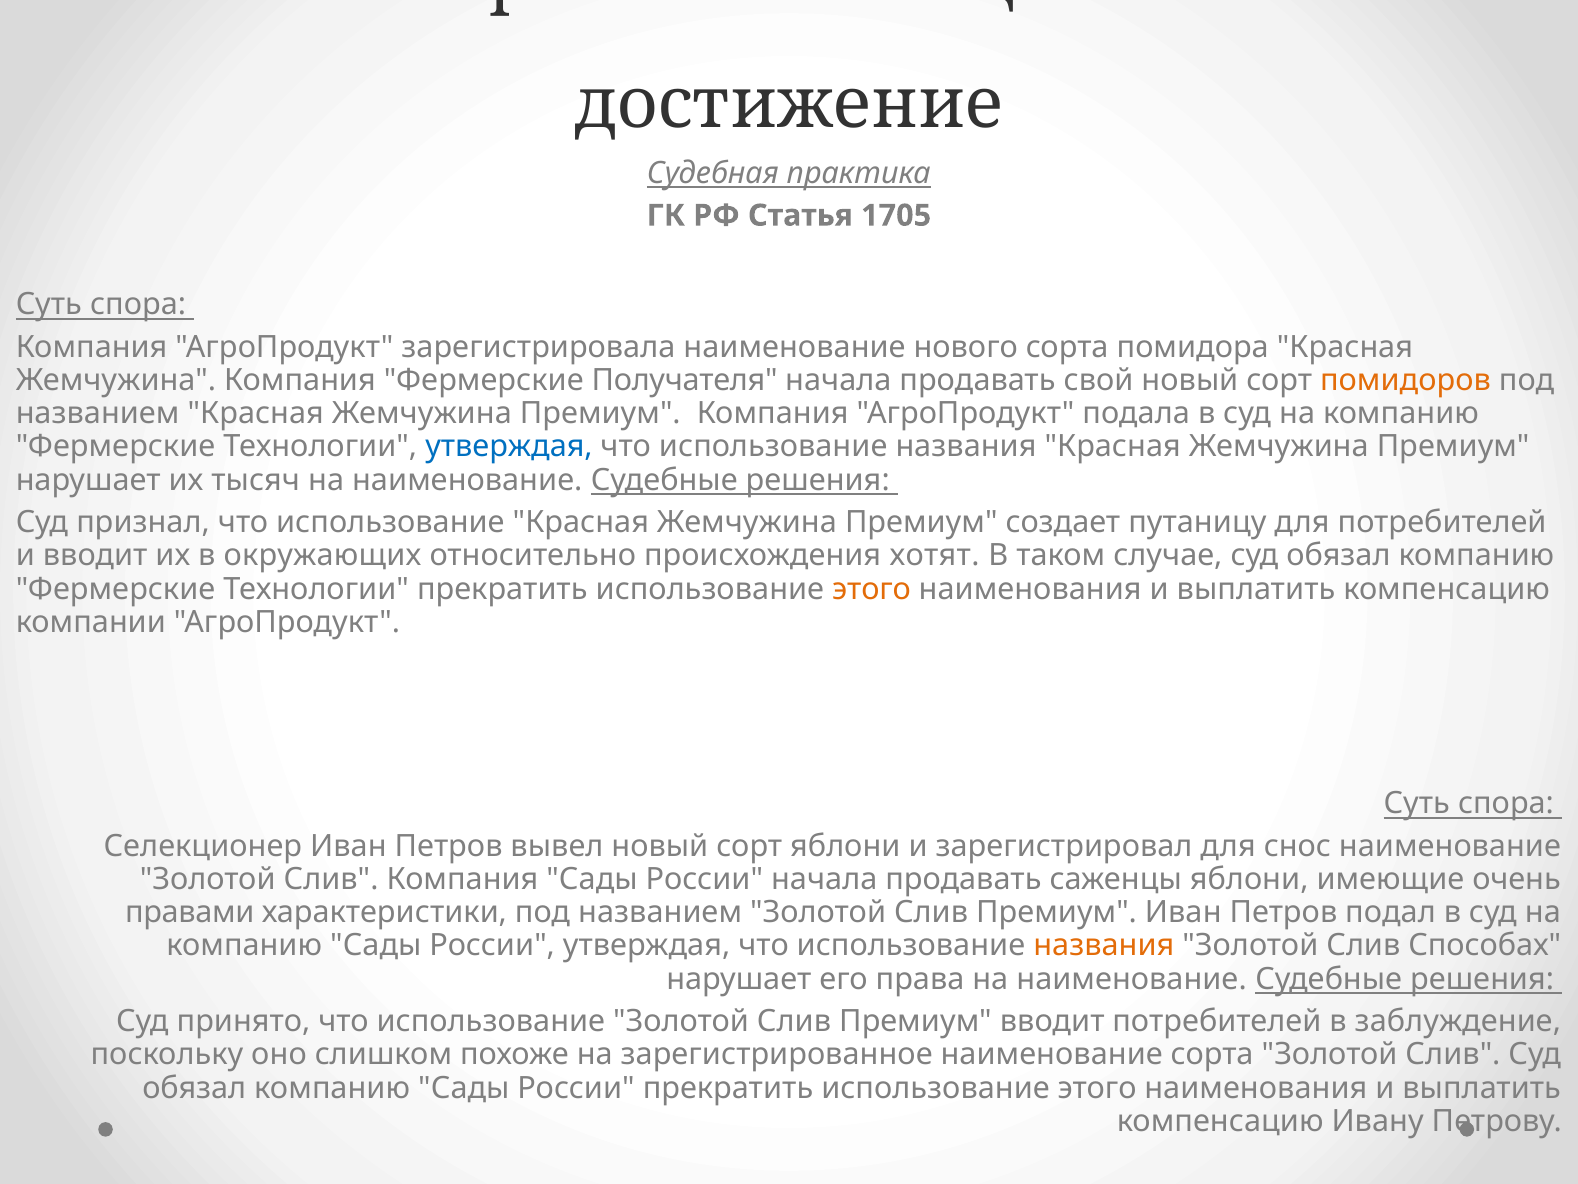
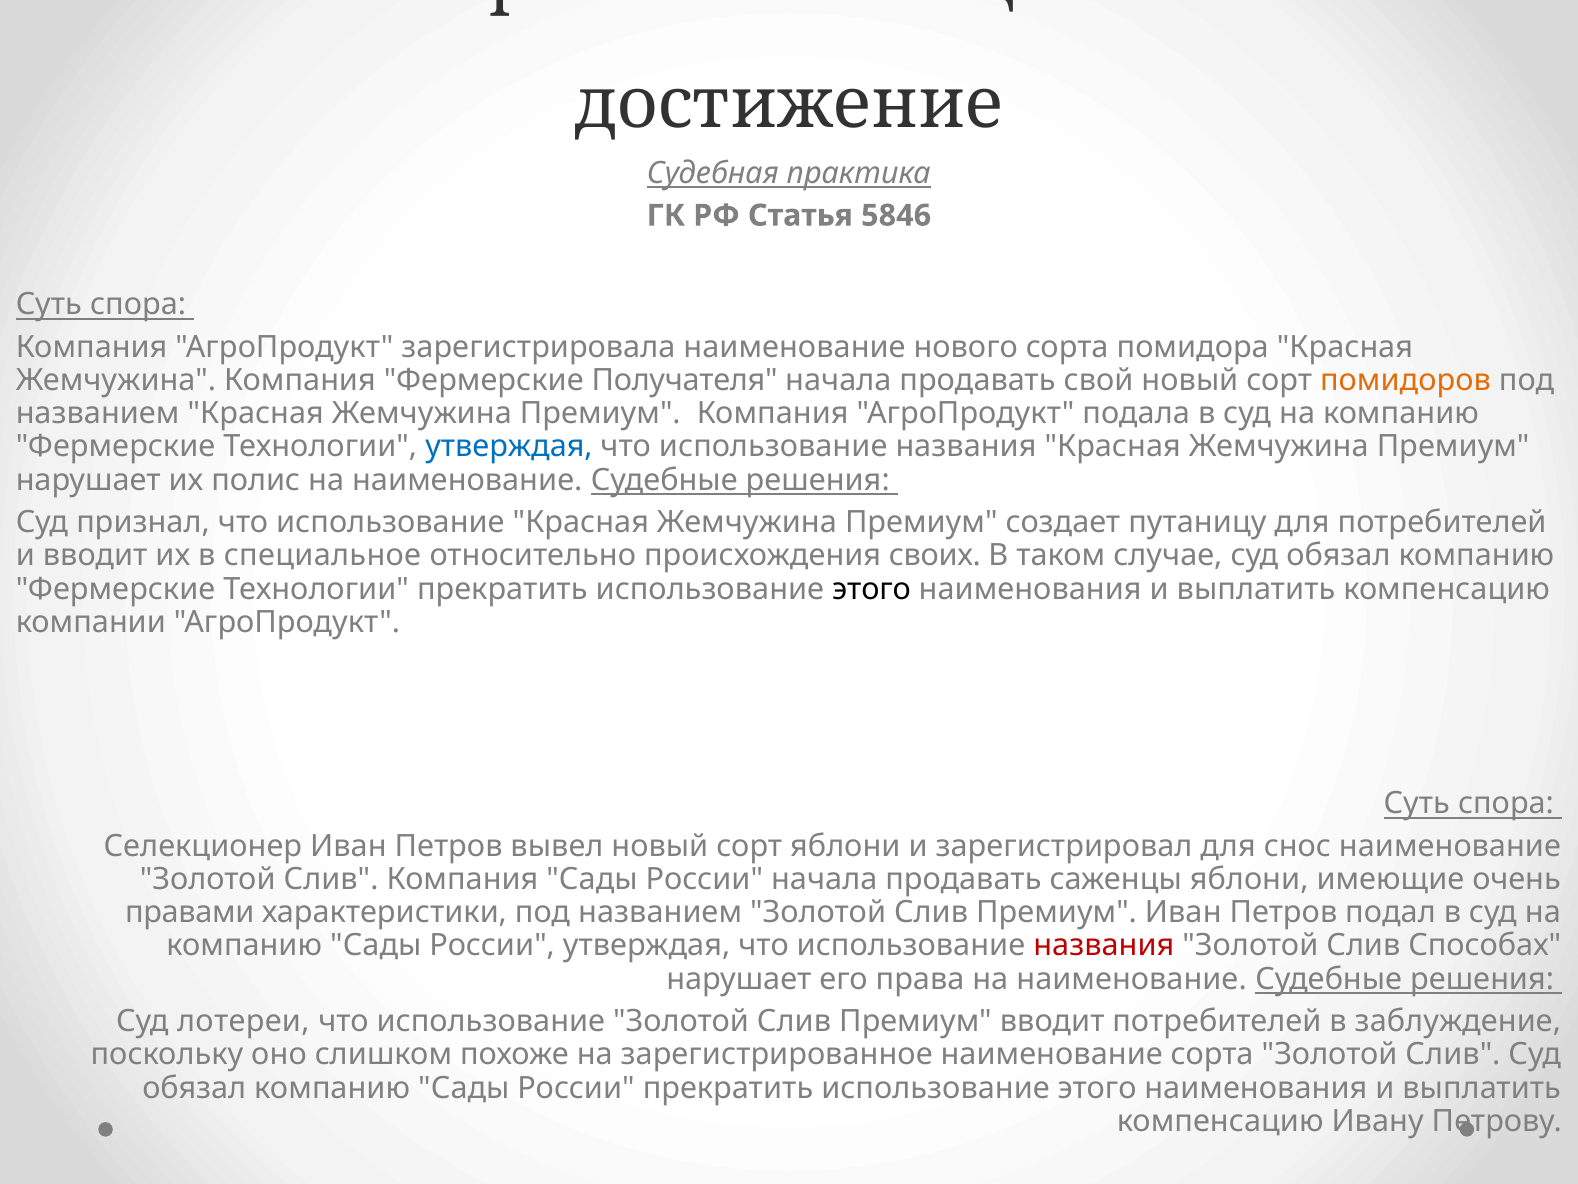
1705: 1705 -> 5846 (896, 215)
тысяч: тысяч -> полис (256, 480)
окружающих: окружающих -> специальное (322, 555)
хотят: хотят -> своих (935, 555)
этого colour: orange -> black (872, 589)
названия colour: orange -> red (1104, 945)
принято: принято -> лотереи (243, 1021)
